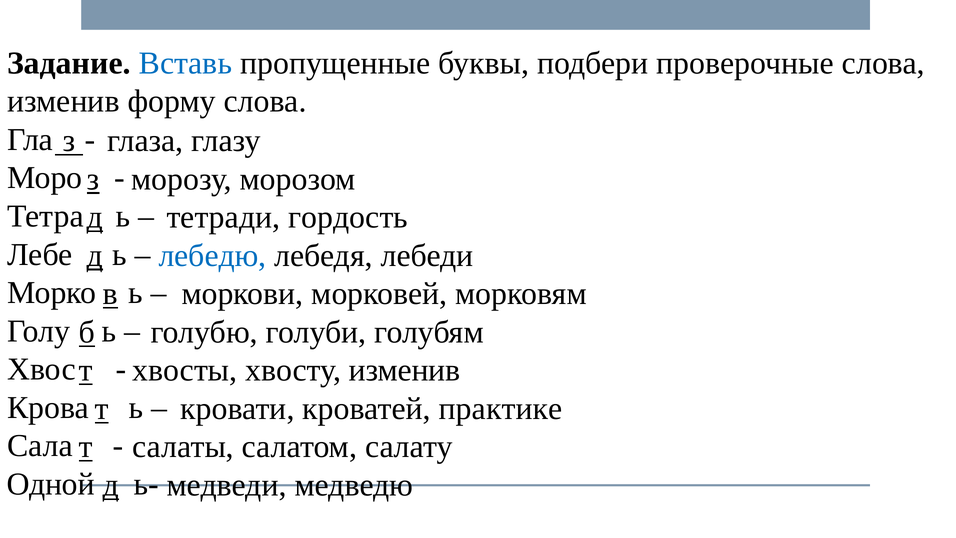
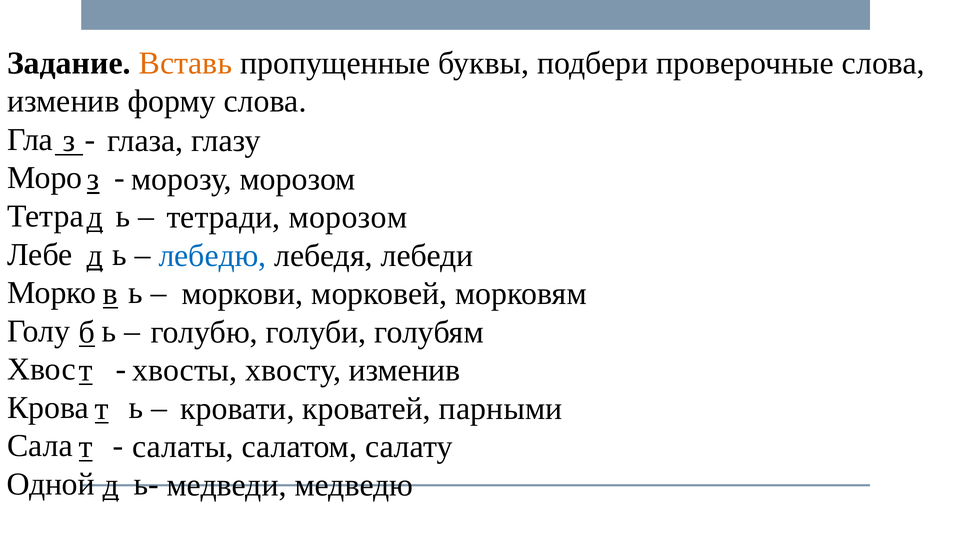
Вставь colour: blue -> orange (185, 63)
тетради гордость: гордость -> морозом (348, 217)
практике: практике -> парными (501, 408)
